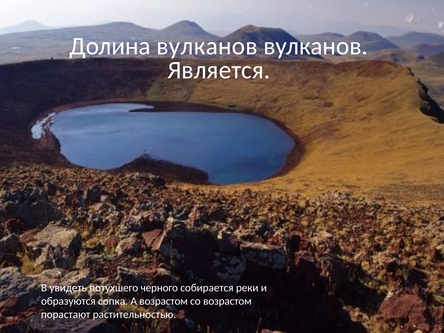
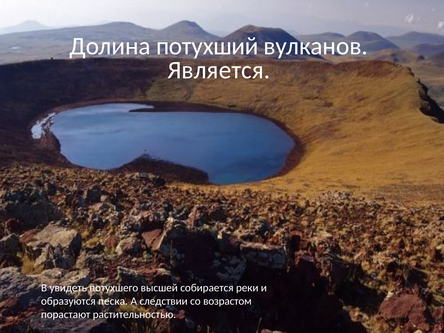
Долина вулканов: вулканов -> потухший (207, 46)
черного: черного -> высшей (159, 288)
сопка: сопка -> песка (113, 301)
А возрастом: возрастом -> следствии (164, 301)
